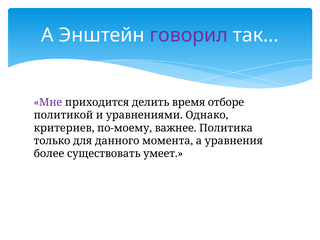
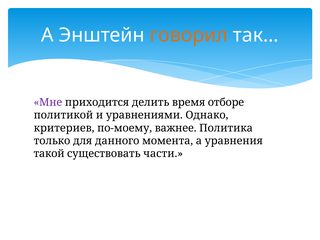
говорил colour: purple -> orange (189, 35)
более: более -> такой (49, 154)
умеет: умеет -> части (163, 154)
